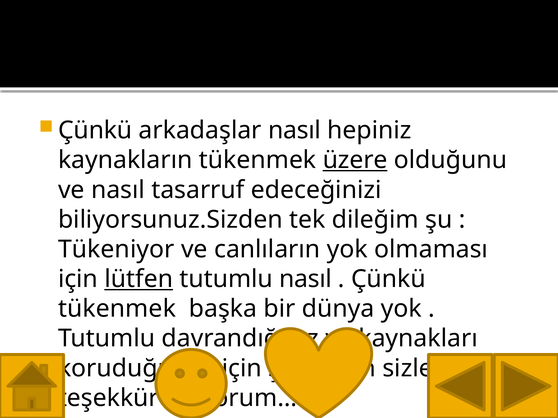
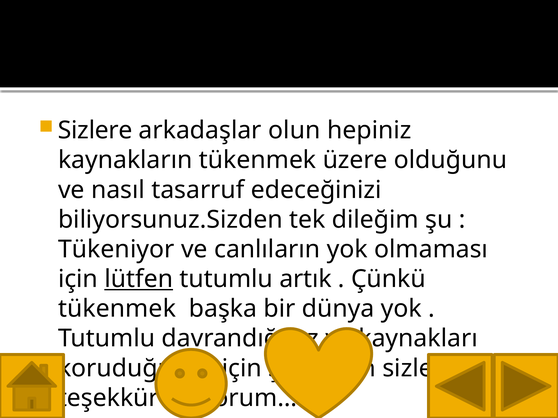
Çünkü: Çünkü -> Sizlere (95, 131)
arkadaşlar nasıl: nasıl -> olun (294, 131)
üzere underline: present -> none (355, 160)
tutumlu nasıl: nasıl -> artık (305, 279)
